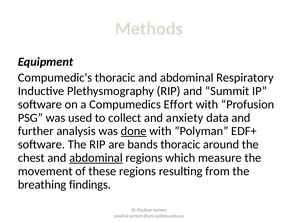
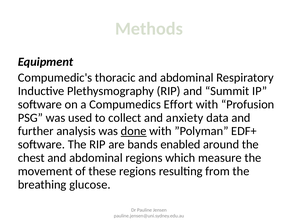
bands thoracic: thoracic -> enabled (180, 145)
abdominal underline: present -> none (96, 158)
findings: findings -> glucose (90, 185)
